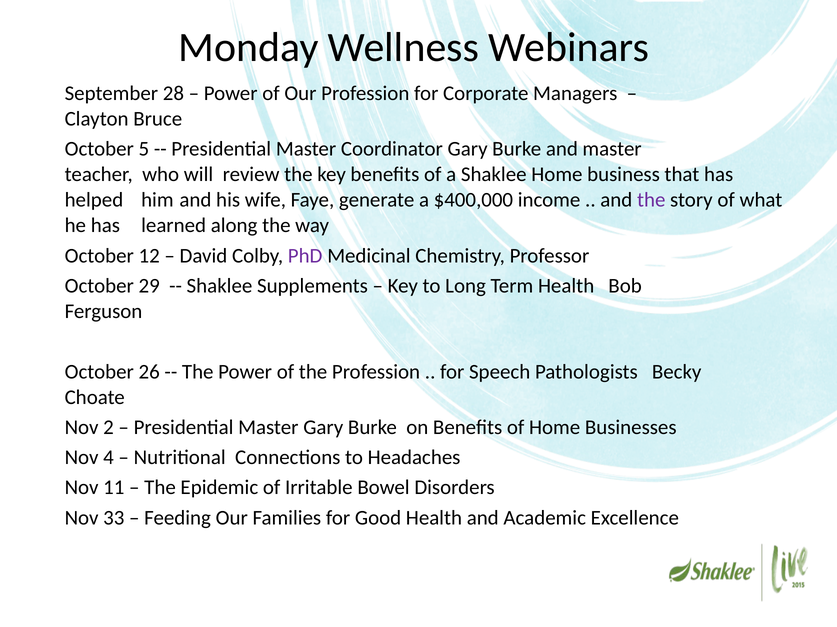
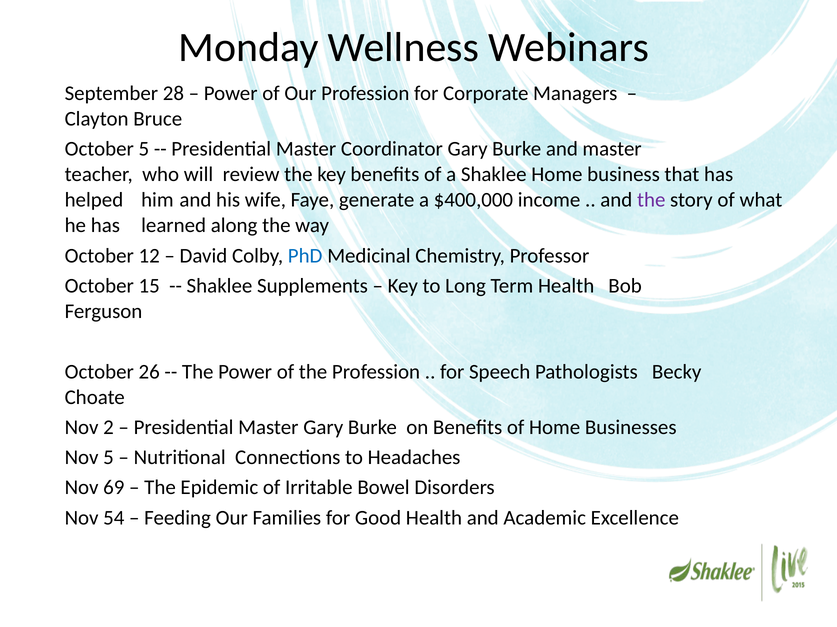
PhD colour: purple -> blue (305, 256)
29: 29 -> 15 (149, 286)
Nov 4: 4 -> 5 (108, 458)
11: 11 -> 69 (114, 488)
33: 33 -> 54 (114, 518)
